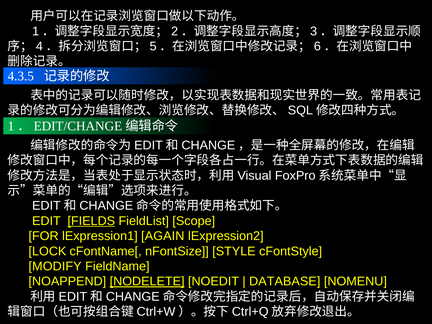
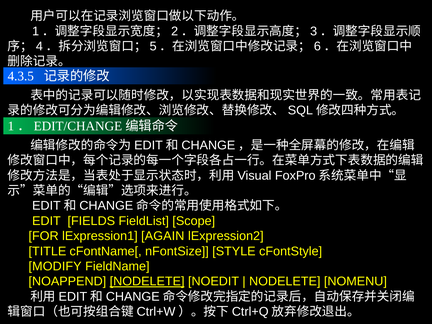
FIELDS underline: present -> none (91, 221)
LOCK: LOCK -> TITLE (47, 251)
DATABASE: DATABASE -> NODELETE (285, 281)
